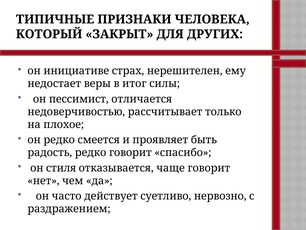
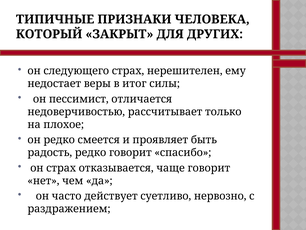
инициативе: инициативе -> следующего (76, 71)
он стиля: стиля -> страх (61, 168)
